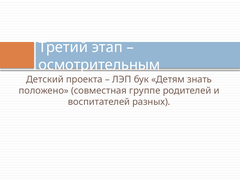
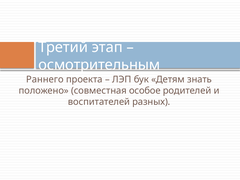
Детский: Детский -> Раннего (45, 79)
группе: группе -> особое (145, 91)
